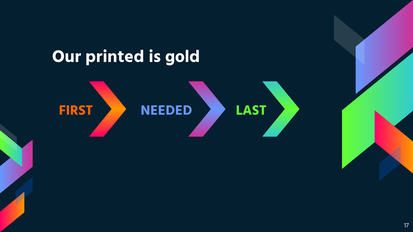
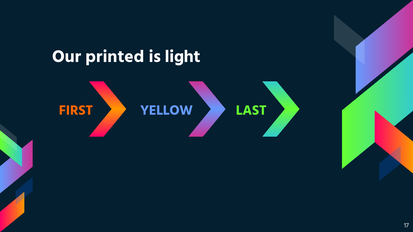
gold: gold -> light (183, 57)
NEEDED: NEEDED -> YELLOW (167, 111)
